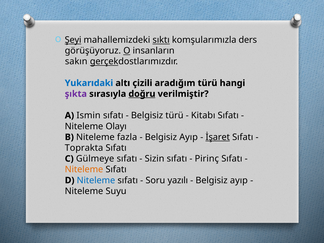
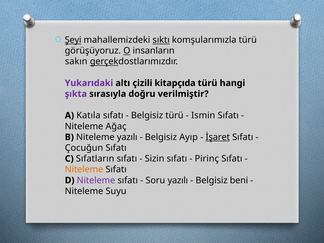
komşularımızla ders: ders -> türü (248, 40)
Yukarıdaki colour: blue -> purple (89, 83)
aradığım: aradığım -> kitapçıda (175, 83)
doğru underline: present -> none (142, 94)
Ismin: Ismin -> Katıla (89, 115)
Kitabı: Kitabı -> Ismin (203, 115)
Olayı: Olayı -> Ağaç (116, 126)
Niteleme fazla: fazla -> yazılı (127, 137)
Toprakta: Toprakta -> Çocuğun (84, 148)
Gülmeye: Gülmeye -> Sıfatların (95, 159)
Niteleme colour: blue -> purple (96, 180)
ayıp: ayıp -> beni (239, 180)
